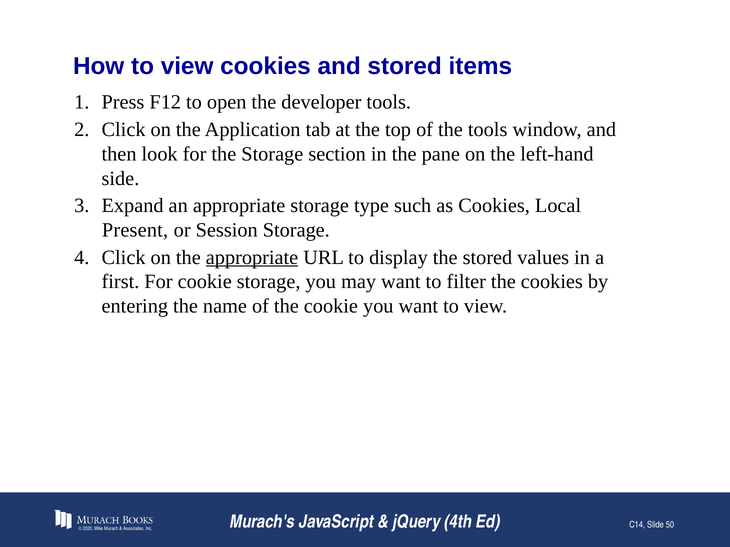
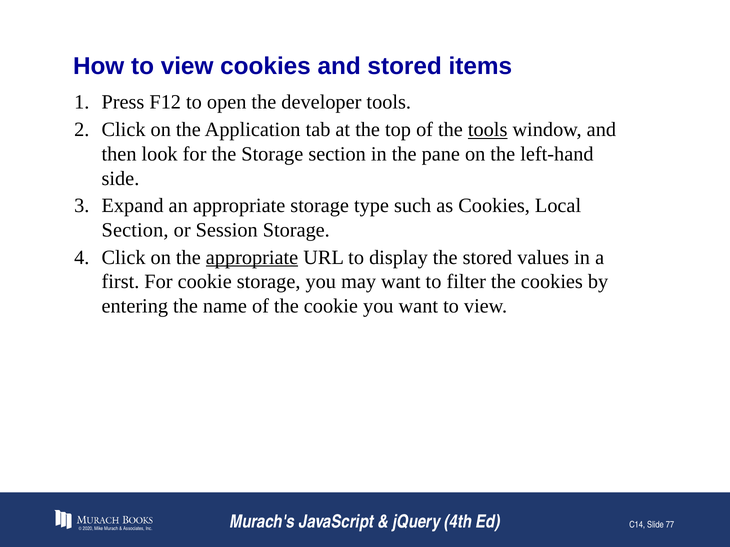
tools underline: none -> present (488, 130)
Present: Present -> Section (135, 230)
50: 50 -> 77 (670, 525)
